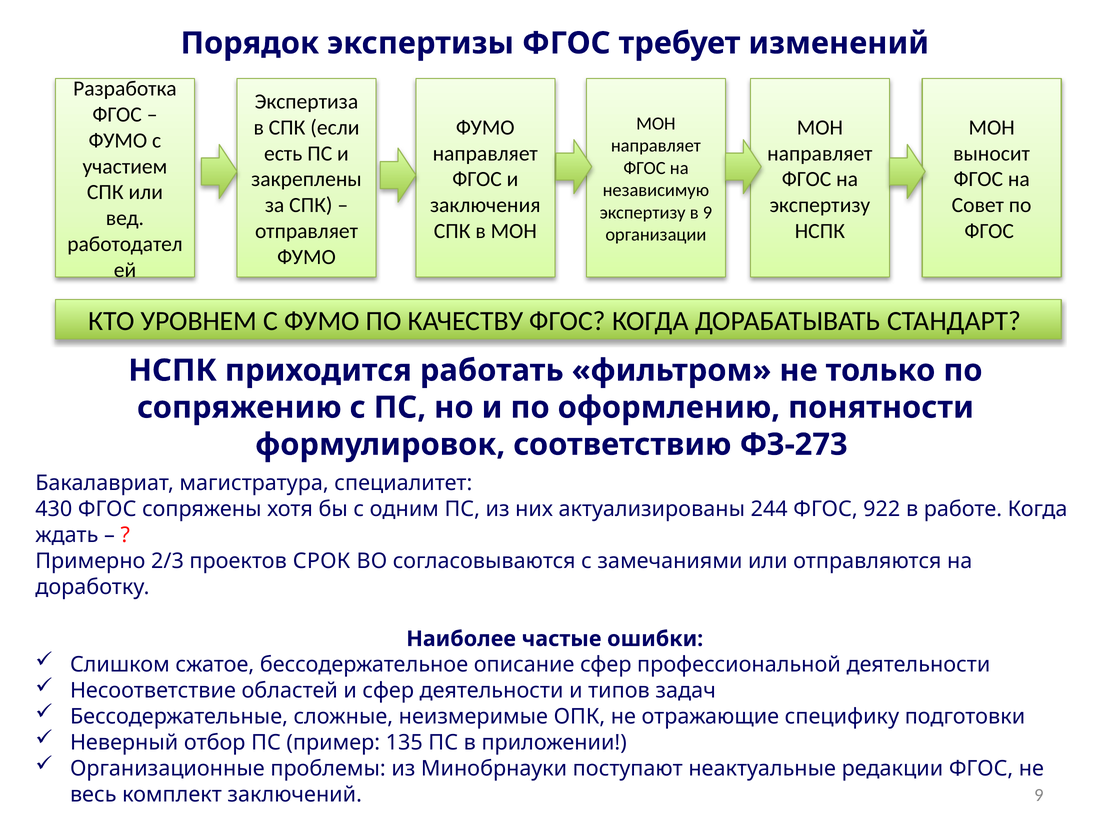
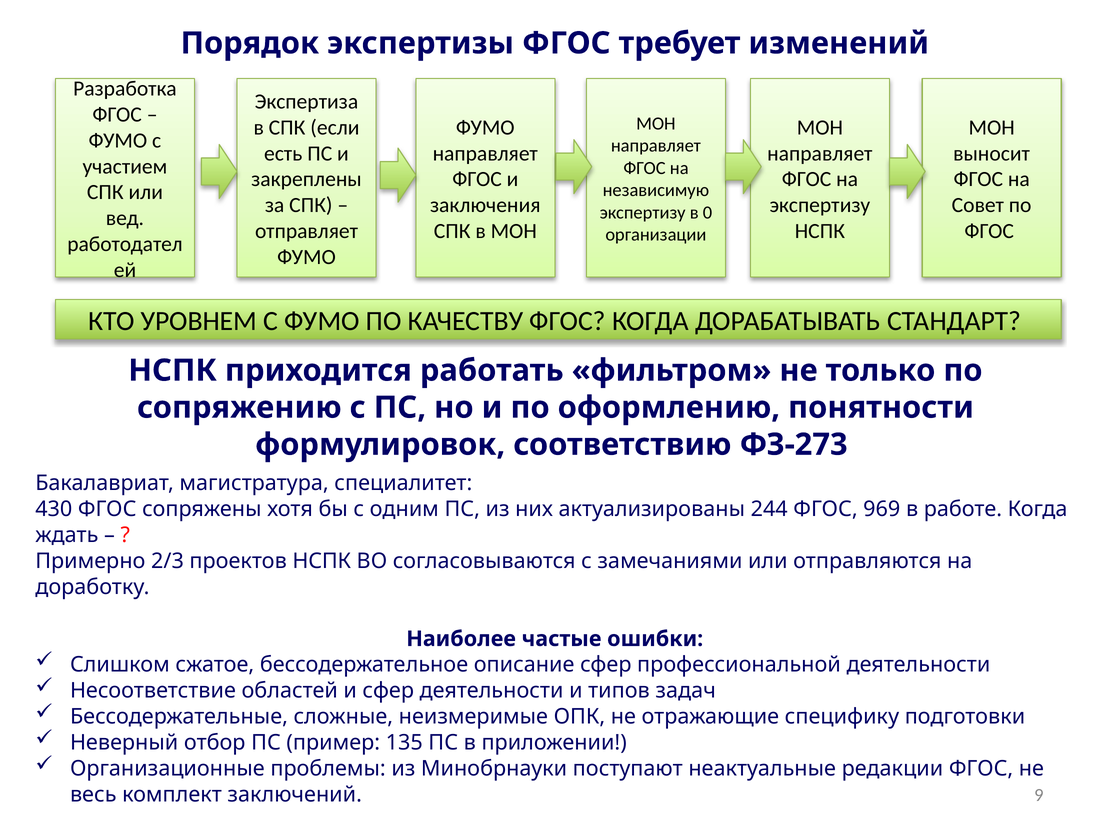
в 9: 9 -> 0 (708, 212)
922: 922 -> 969 (882, 509)
проектов СРОК: СРОК -> НСПК (322, 561)
